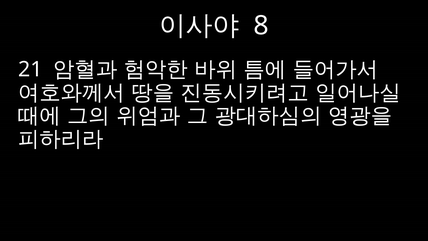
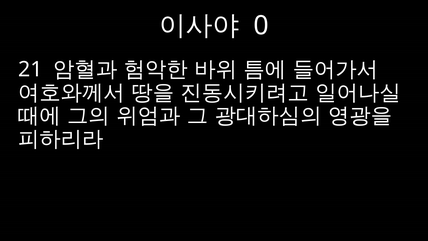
8: 8 -> 0 (261, 26)
